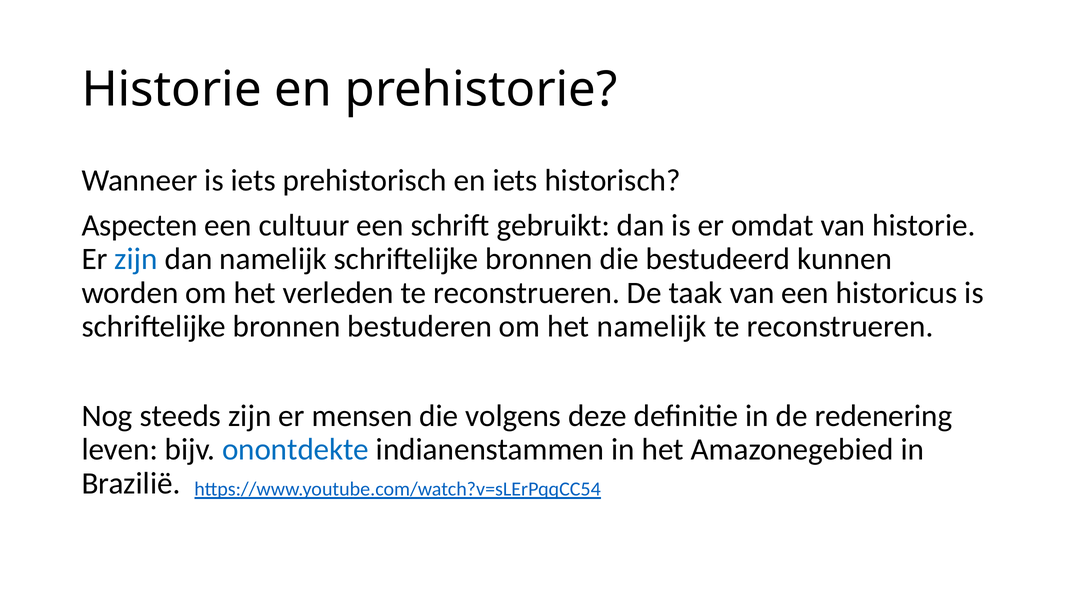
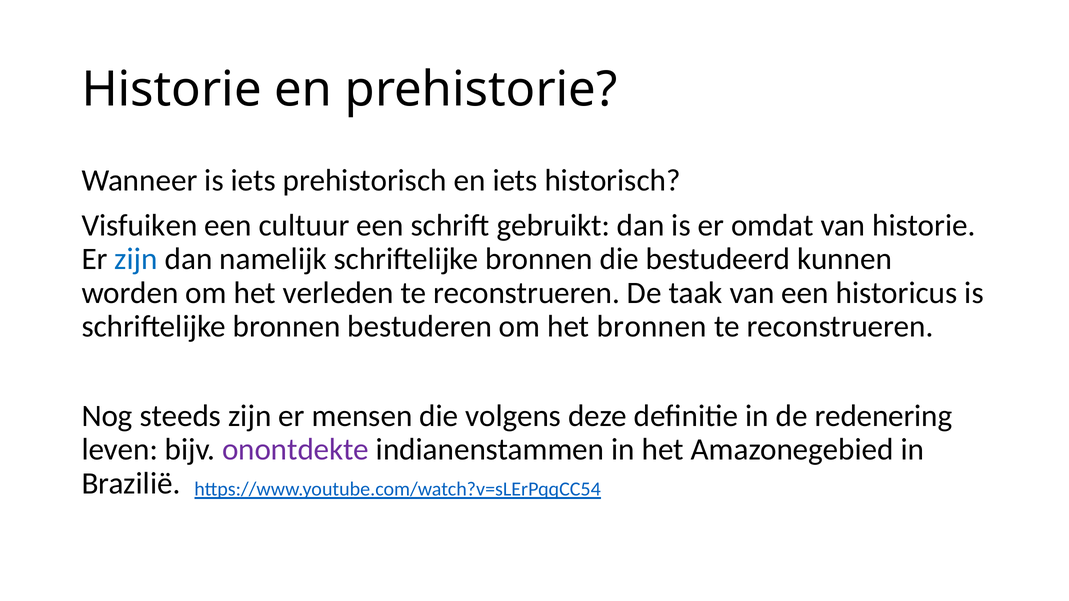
Aspecten: Aspecten -> Visfuiken (139, 226)
het namelijk: namelijk -> bronnen (652, 327)
onontdekte colour: blue -> purple (296, 450)
